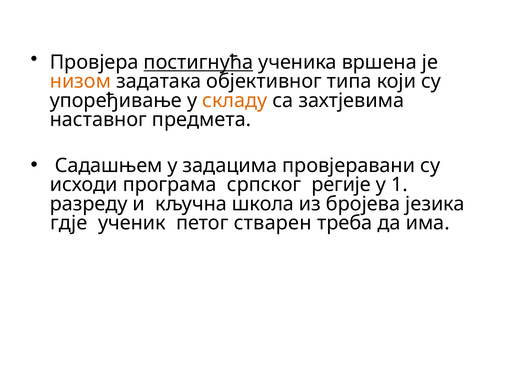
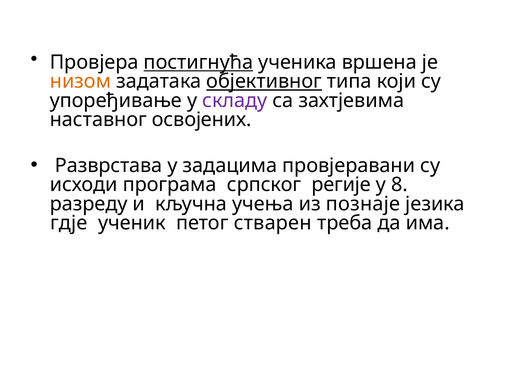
објективног underline: none -> present (264, 81)
складу colour: orange -> purple (235, 101)
предмета: предмета -> освојених (202, 120)
Садашњем: Садашњем -> Разврстава (109, 166)
1: 1 -> 8 (399, 185)
школа: школа -> учења (263, 204)
бројева: бројева -> познаје (363, 204)
